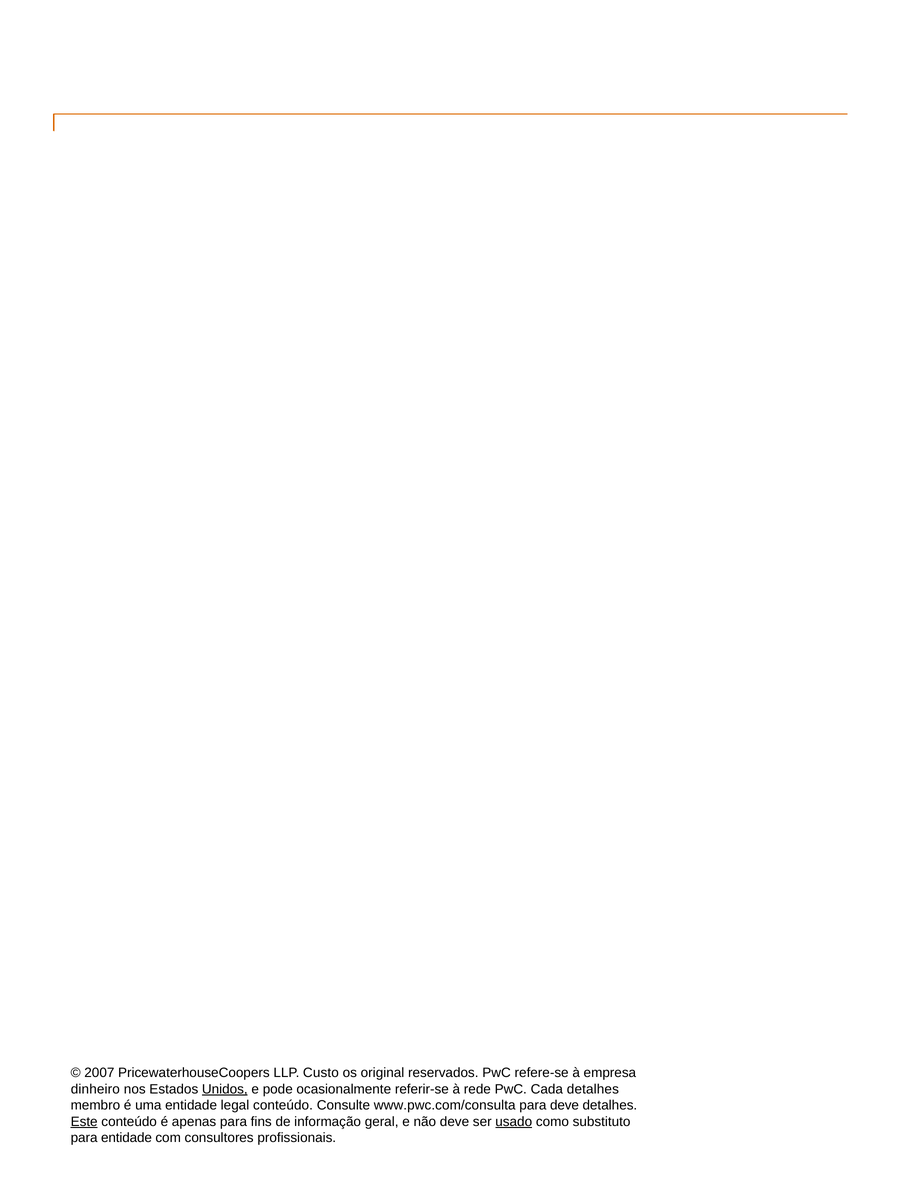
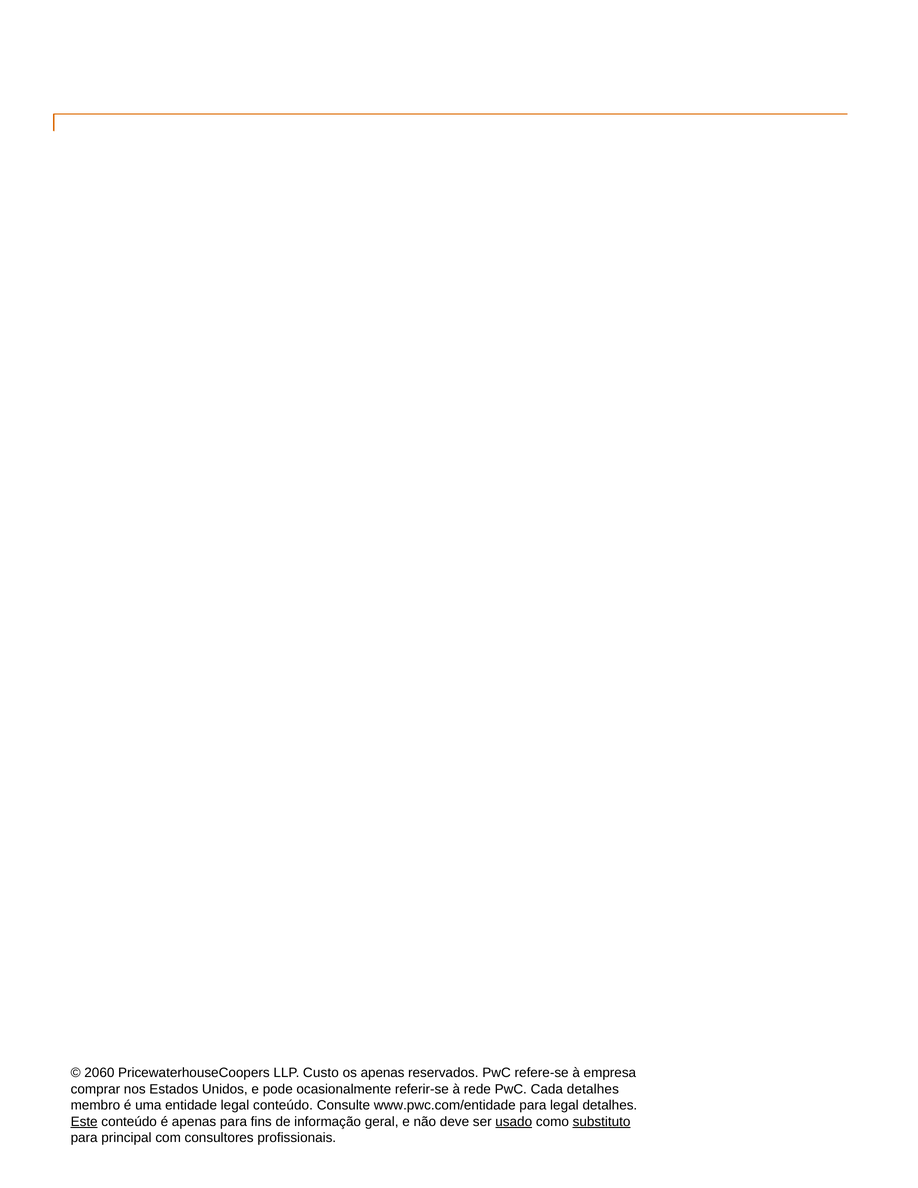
2007: 2007 -> 2060 (99, 1073)
os original: original -> apenas (383, 1073)
dinheiro: dinheiro -> comprar (95, 1089)
Unidos underline: present -> none (225, 1089)
www.pwc.com/consulta: www.pwc.com/consulta -> www.pwc.com/entidade (445, 1105)
para deve: deve -> legal (564, 1105)
substituto underline: none -> present (602, 1122)
para entidade: entidade -> principal (126, 1138)
